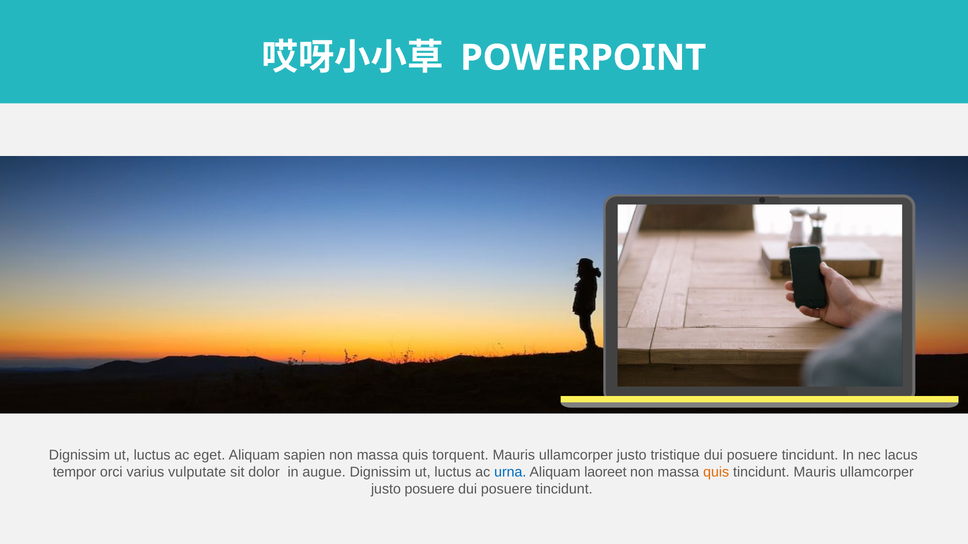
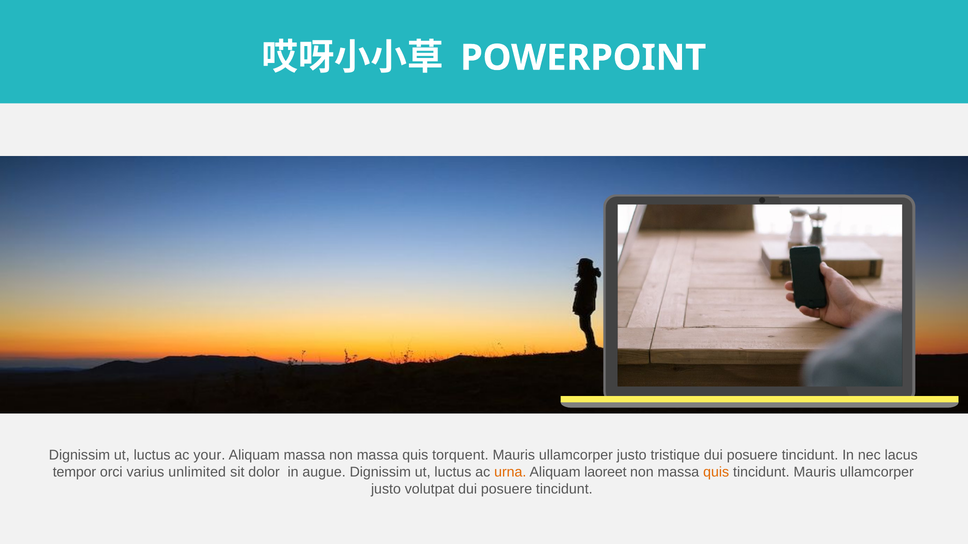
eget: eget -> your (209, 455)
Aliquam sapien: sapien -> massa (305, 455)
vulputate: vulputate -> unlimited (197, 472)
urna colour: blue -> orange (510, 472)
justo posuere: posuere -> volutpat (430, 489)
